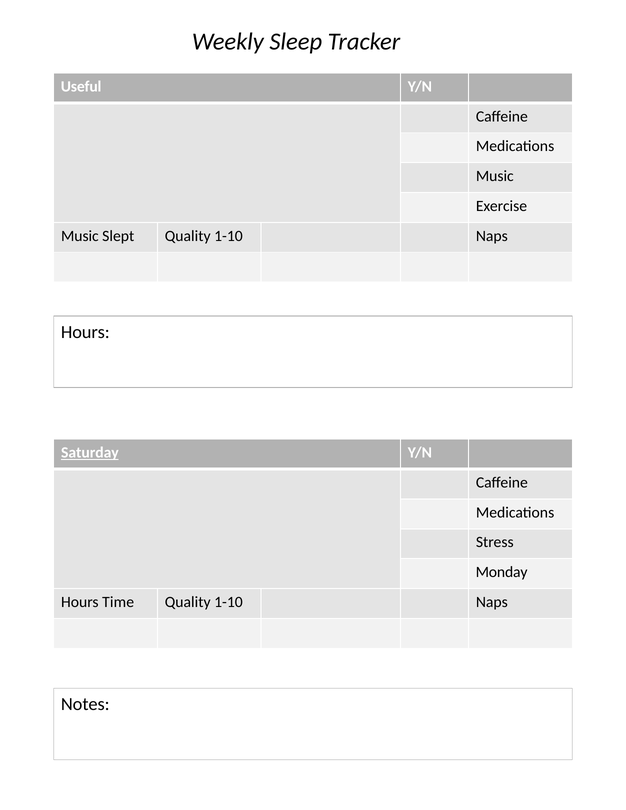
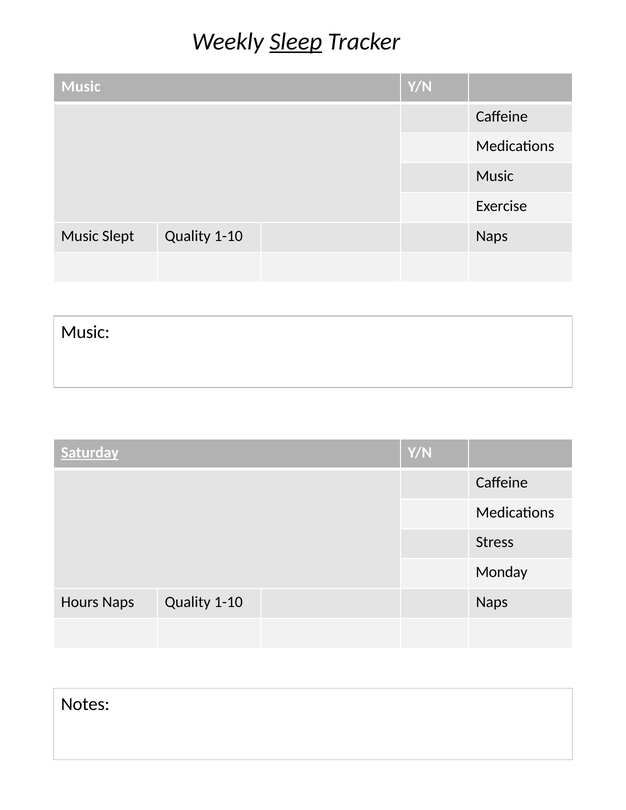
Sleep underline: none -> present (296, 42)
Useful: Useful -> Music (81, 87)
Hours: Hours -> Music (85, 332)
Hours Time: Time -> Naps (118, 602)
